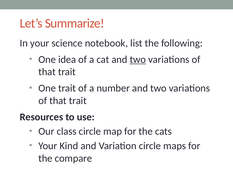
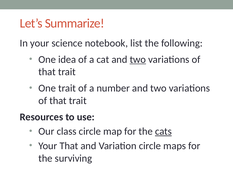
cats underline: none -> present (163, 131)
Your Kind: Kind -> That (69, 146)
compare: compare -> surviving (73, 158)
